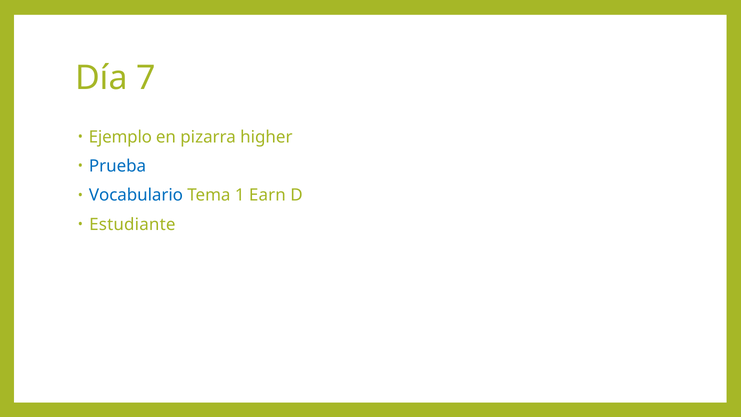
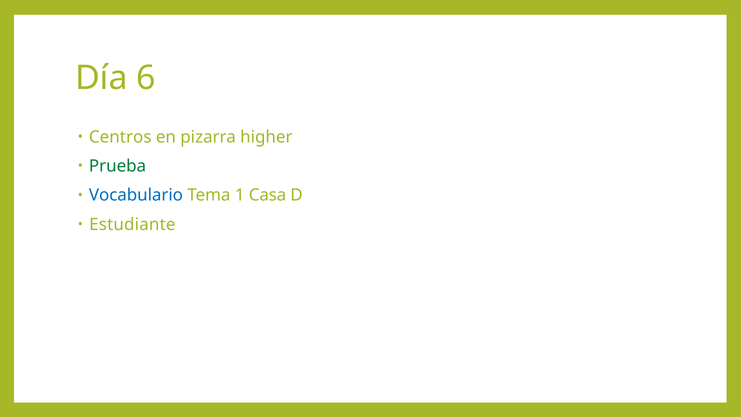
7: 7 -> 6 (146, 78)
Ejemplo: Ejemplo -> Centros (120, 137)
Prueba colour: blue -> green (118, 166)
Earn: Earn -> Casa (268, 195)
